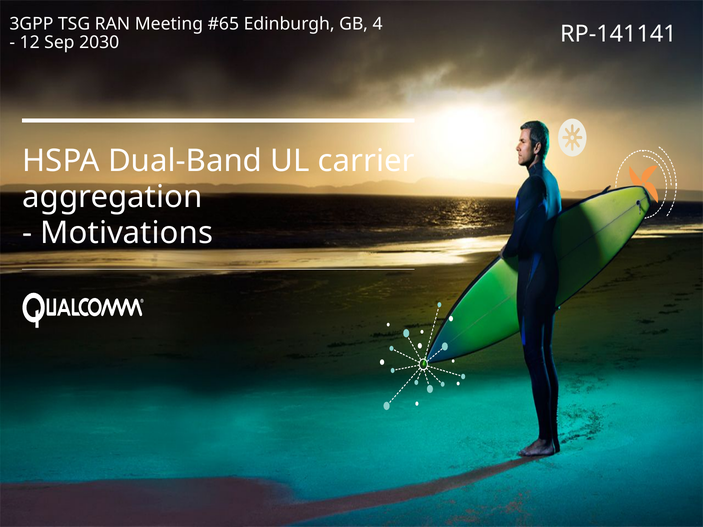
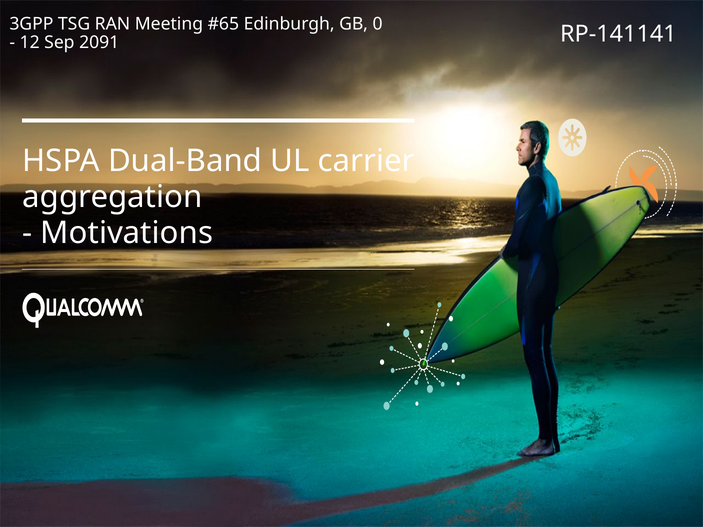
4: 4 -> 0 (378, 24)
2030: 2030 -> 2091 (99, 42)
